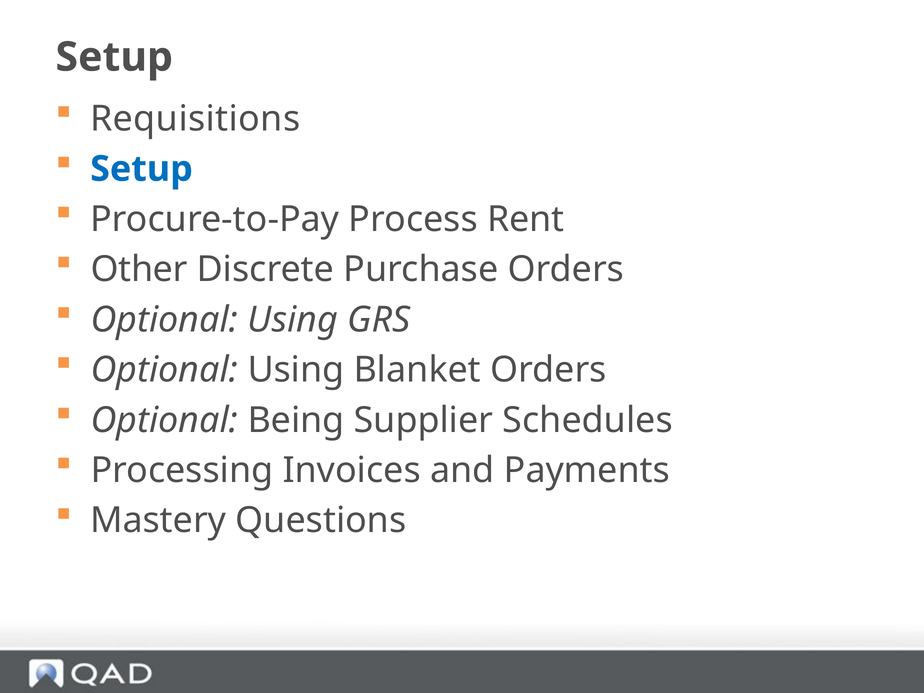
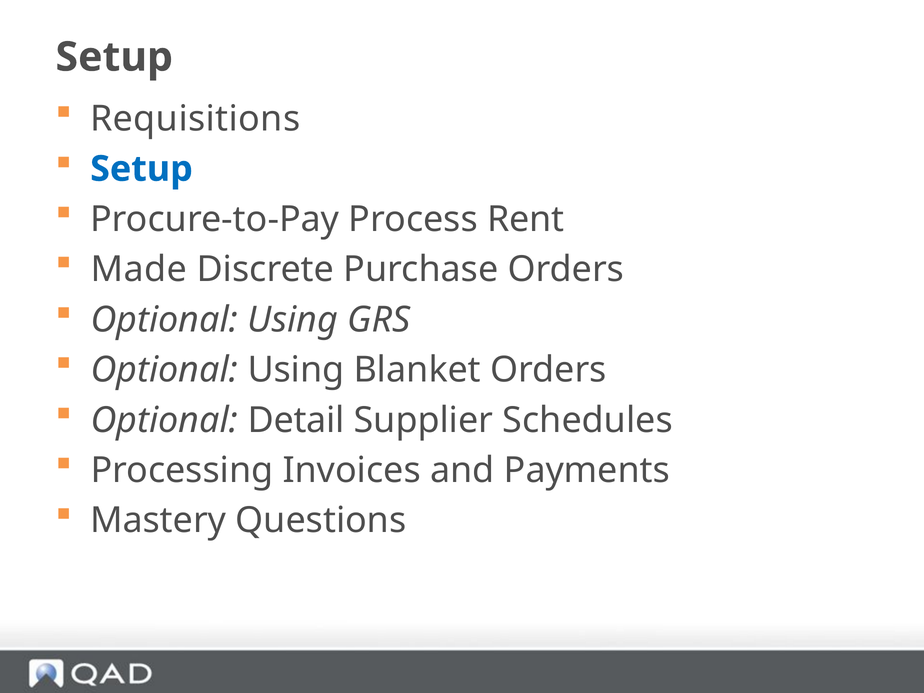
Other: Other -> Made (139, 269)
Being: Being -> Detail (296, 420)
